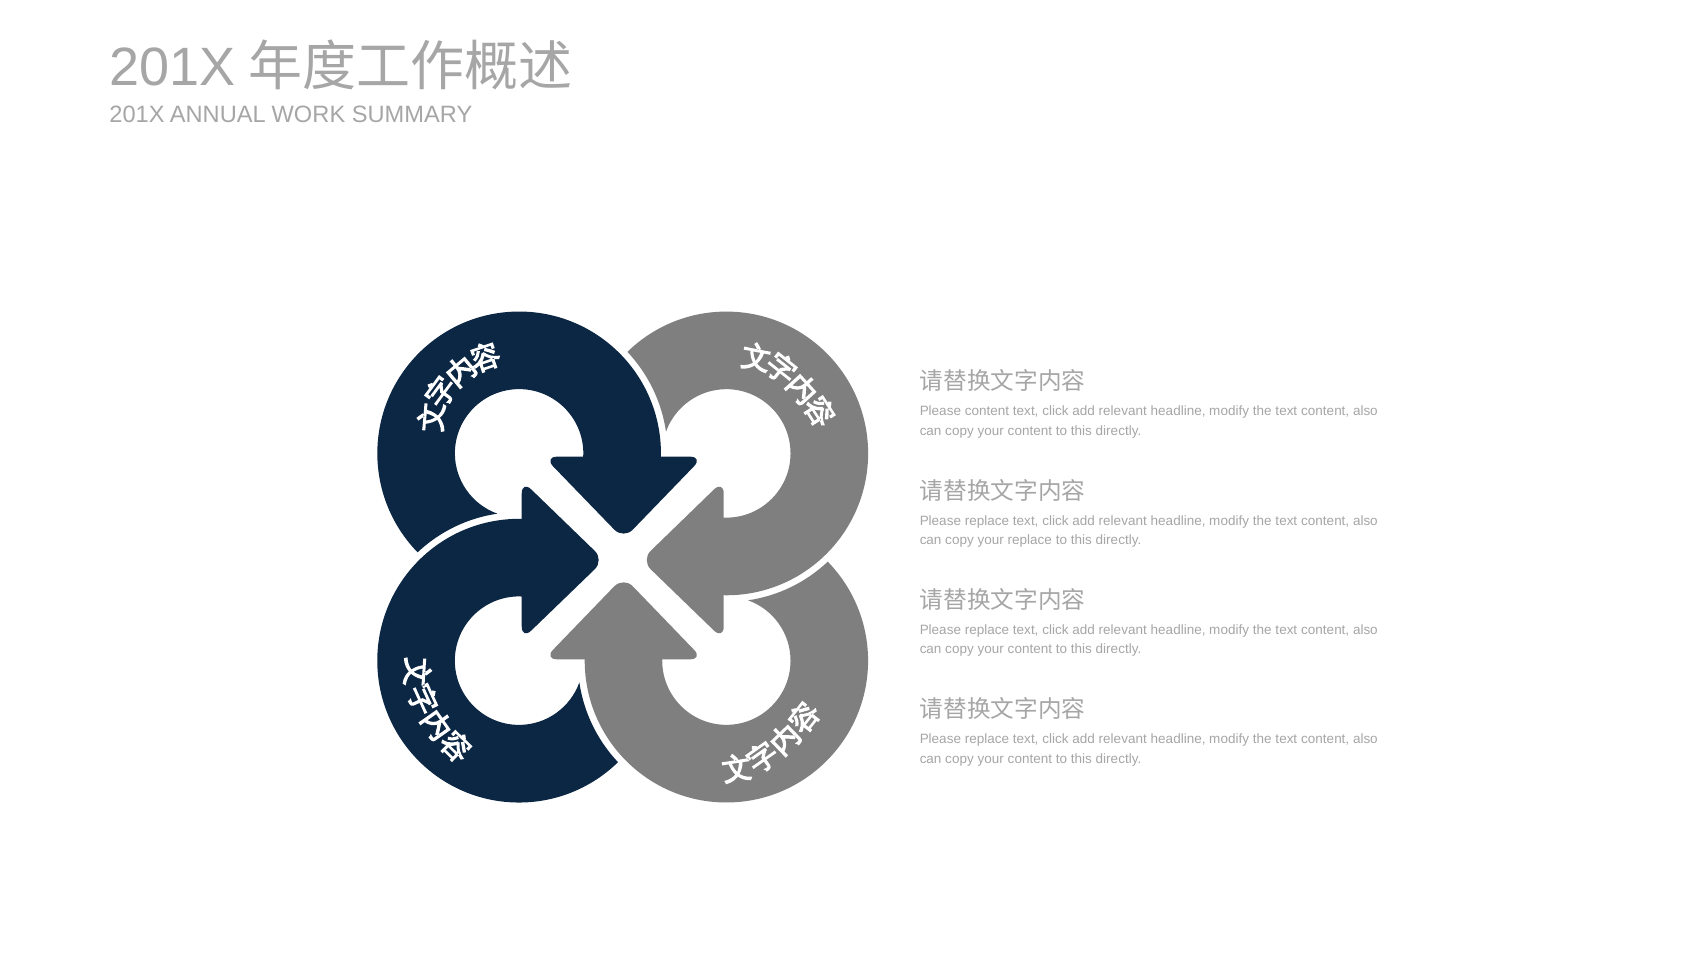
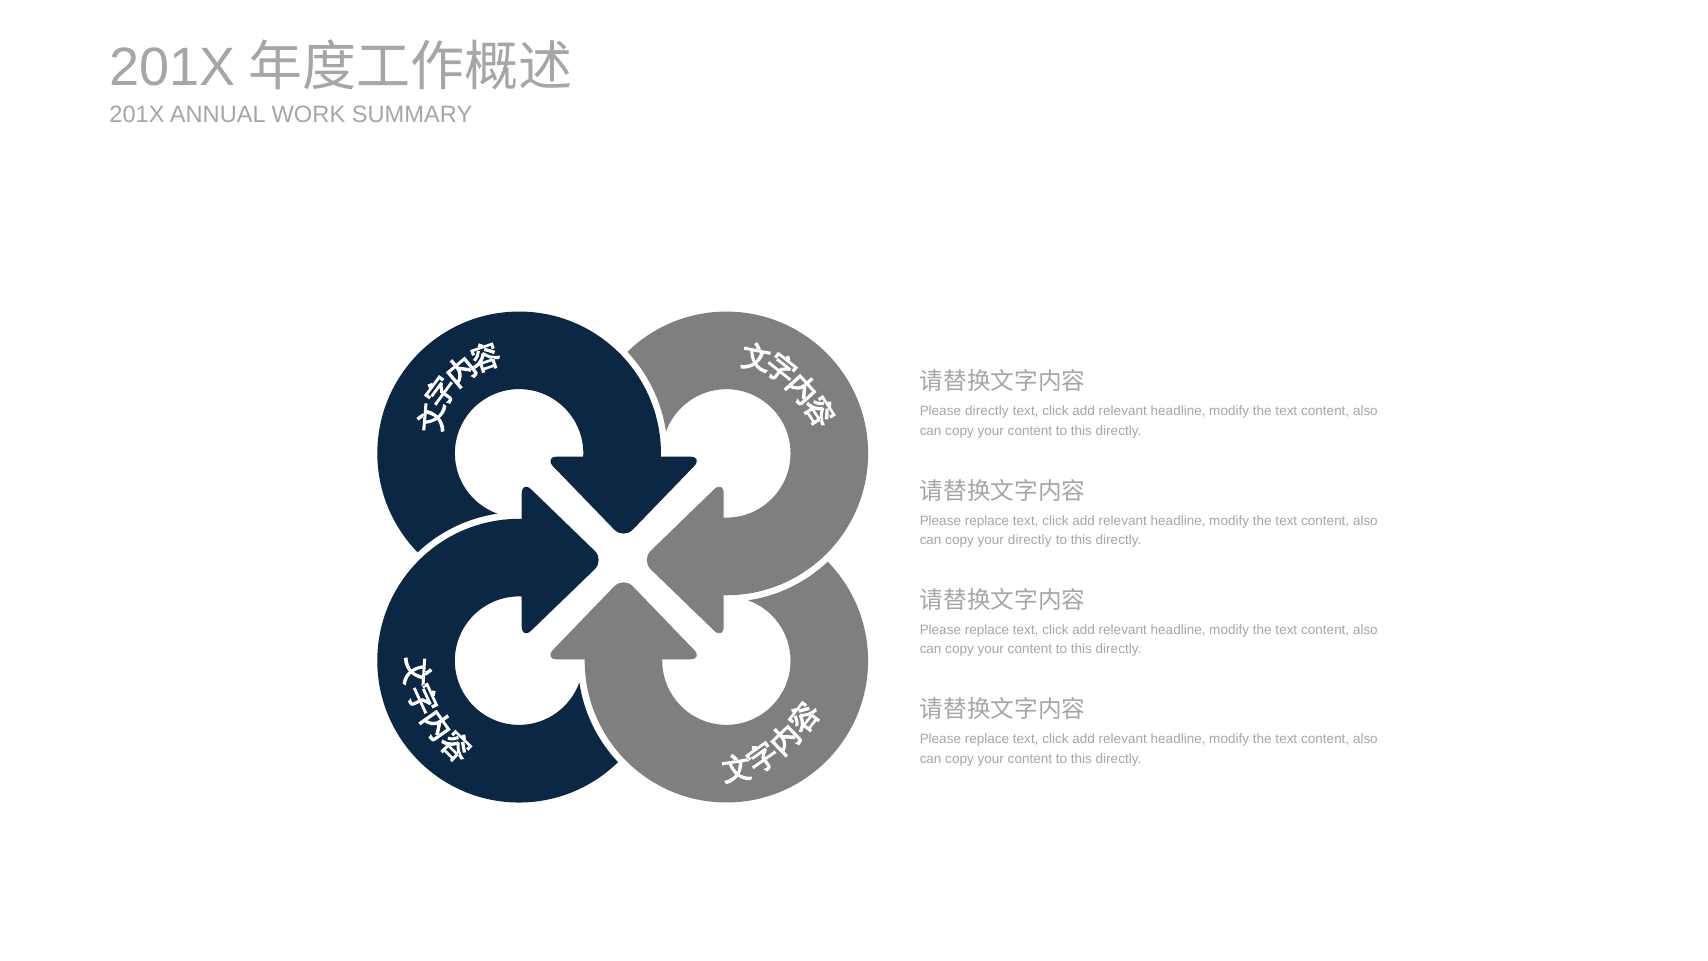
Please content: content -> directly (987, 411)
your replace: replace -> directly (1030, 540)
